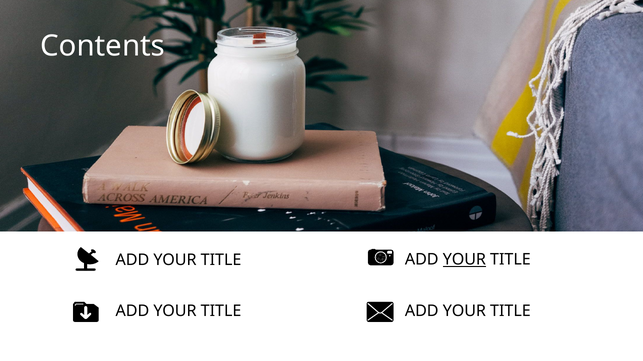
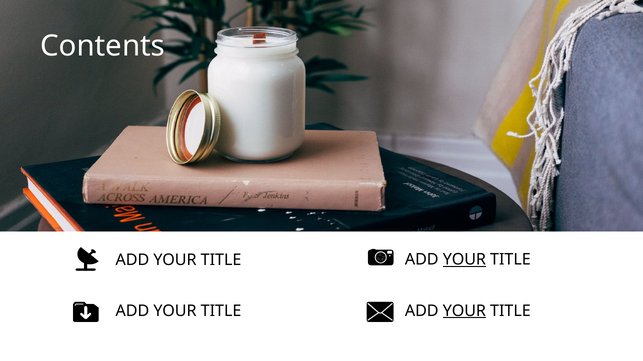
YOUR underline: none -> present (464, 311)
